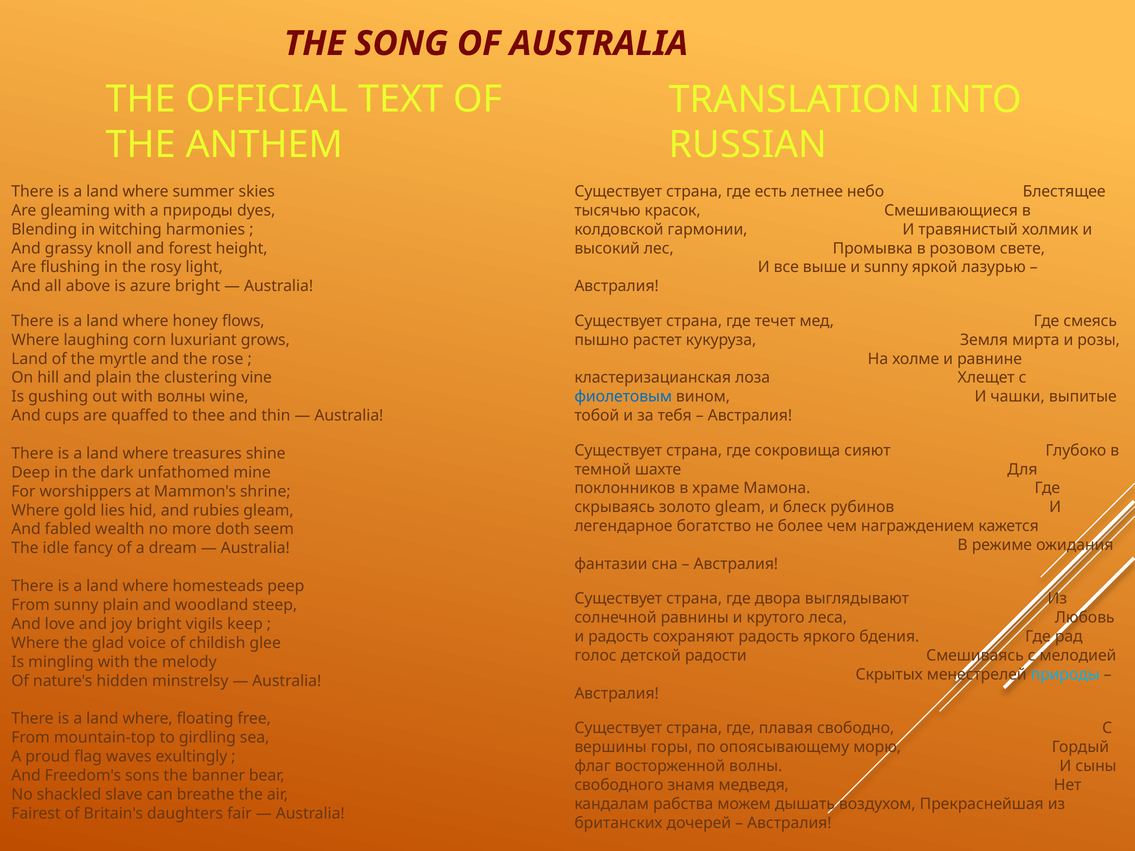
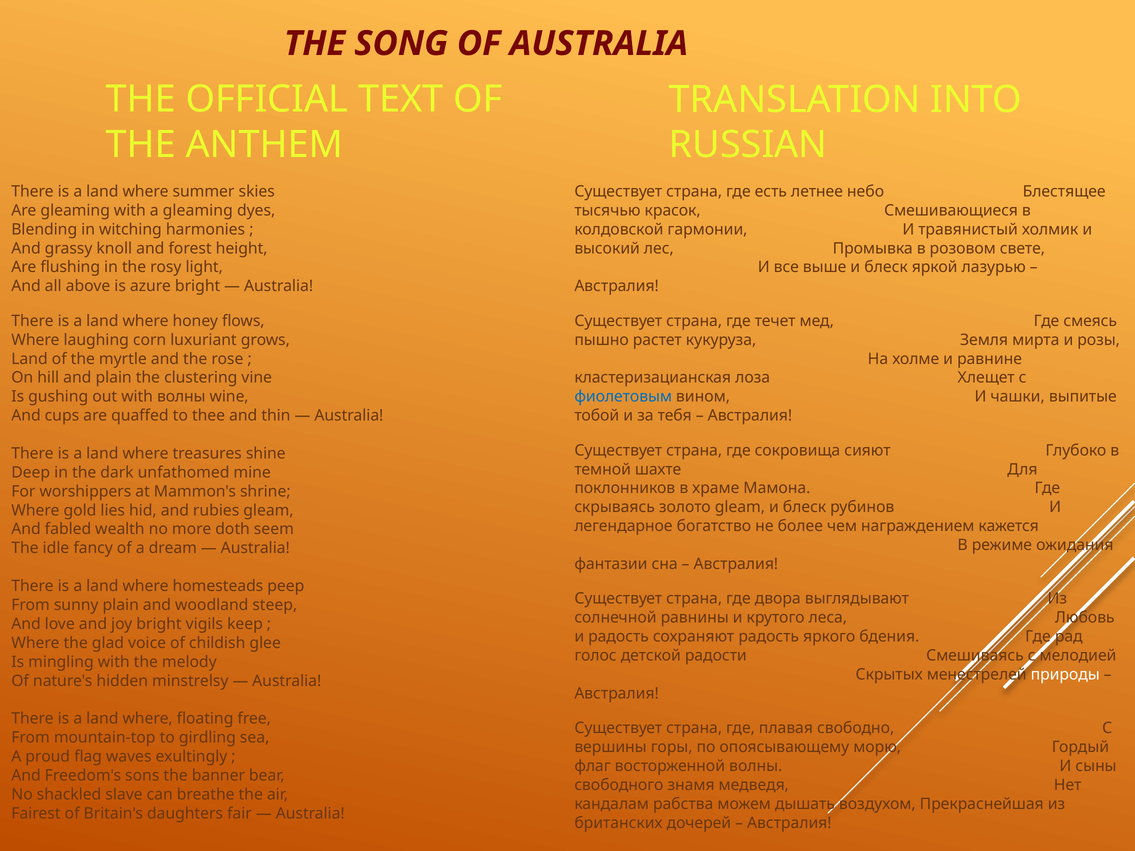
a природы: природы -> gleaming (198, 211)
выше и sunny: sunny -> блеск (886, 267)
природы colour: light blue -> white (1065, 675)
